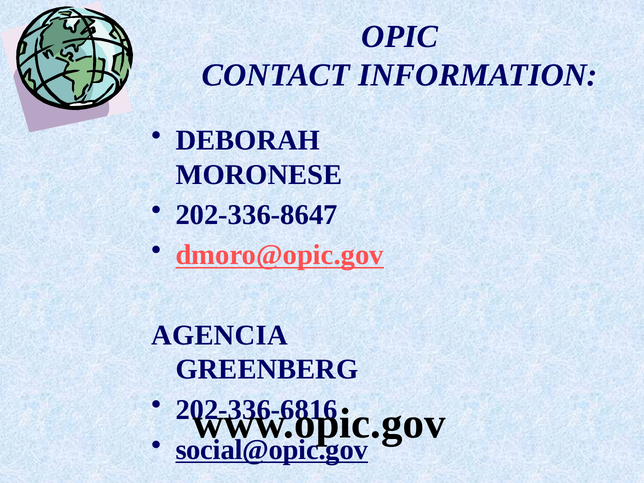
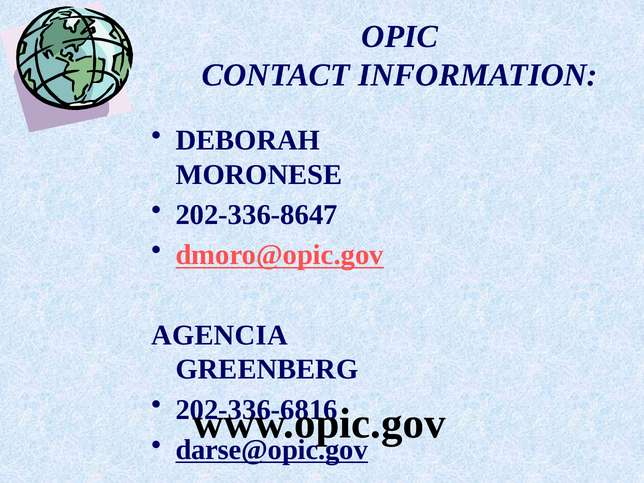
social@opic.gov: social@opic.gov -> darse@opic.gov (272, 450)
